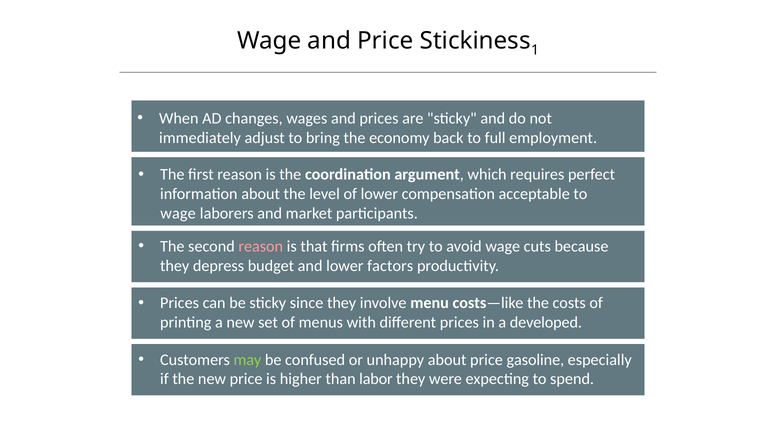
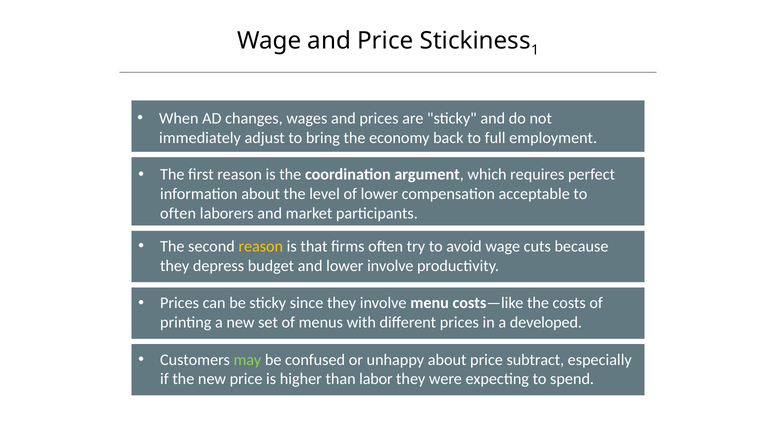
wage: wage -> often (178, 214)
reason colour: pink -> yellow (261, 247)
lower factors: factors -> involve (390, 266)
gasoline: gasoline -> subtract (535, 360)
